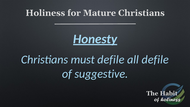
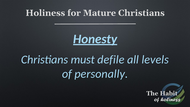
all defile: defile -> levels (155, 60)
suggestive: suggestive -> personally (101, 74)
